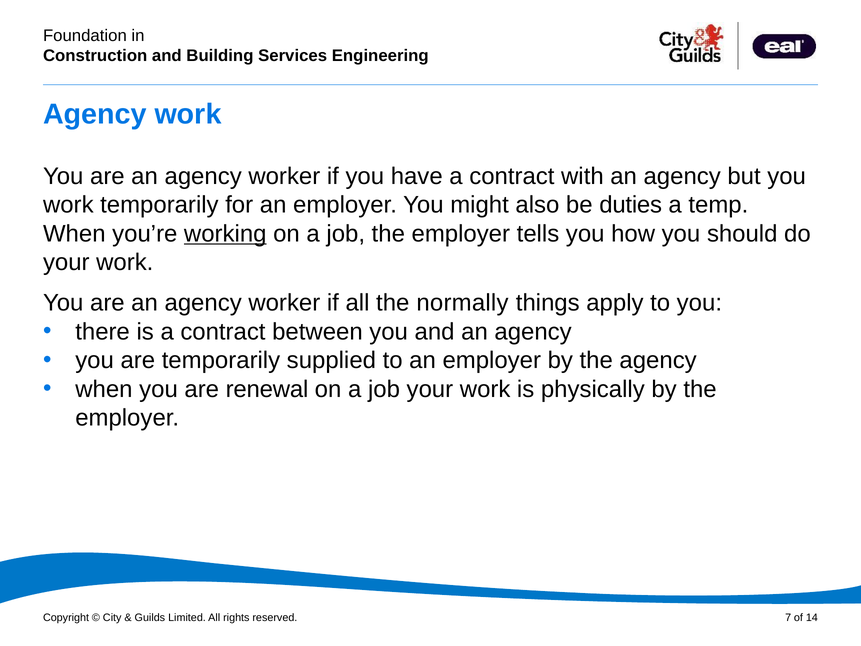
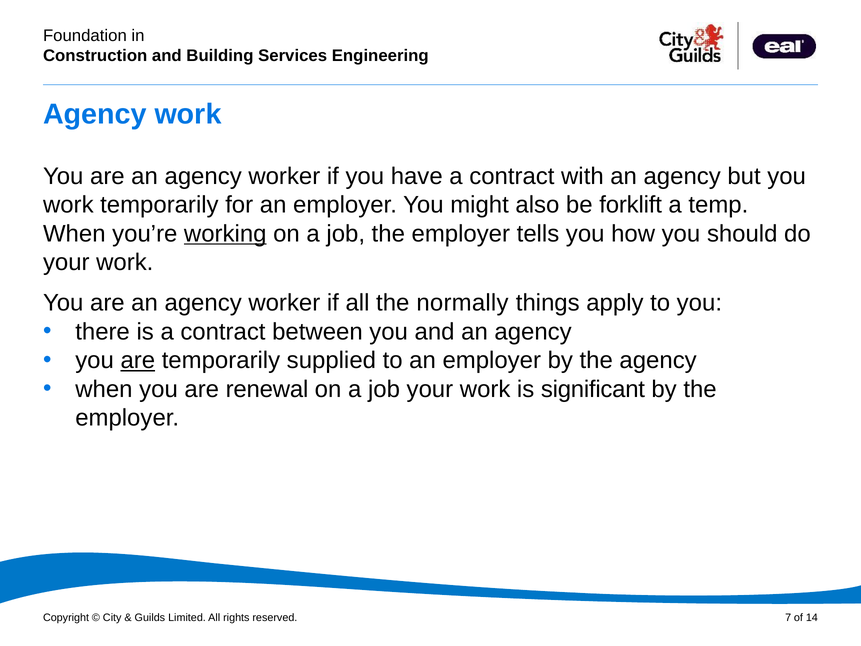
duties: duties -> forklift (631, 205)
are underline: none -> present (138, 360)
physically: physically -> significant (593, 389)
